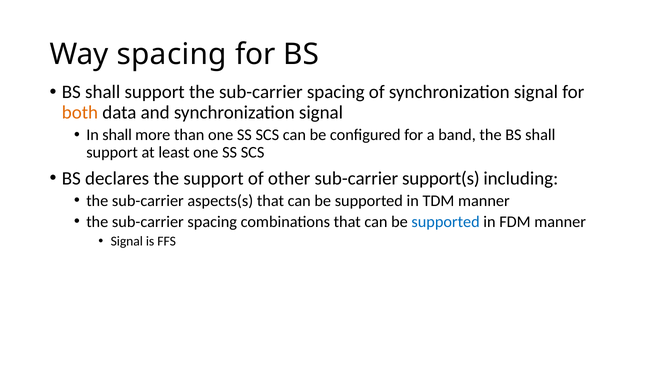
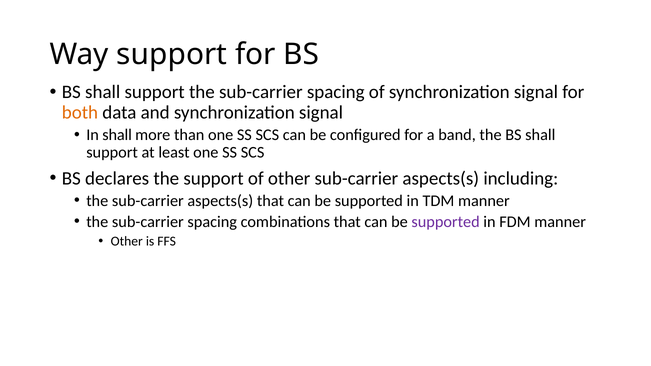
Way spacing: spacing -> support (172, 55)
other sub-carrier support(s: support(s -> aspects(s (441, 178)
supported colour: blue -> purple (446, 222)
Signal: Signal -> Other (127, 241)
